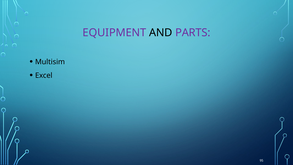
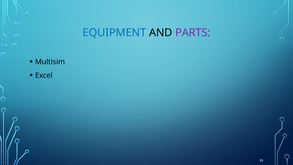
EQUIPMENT colour: purple -> blue (114, 33)
